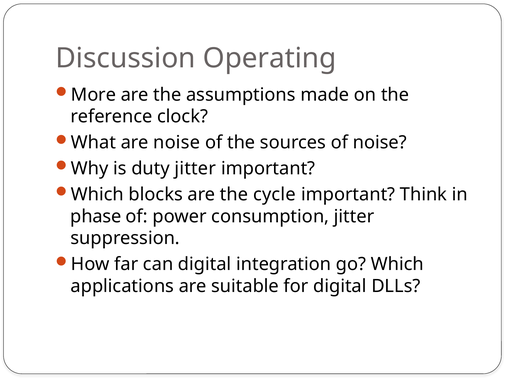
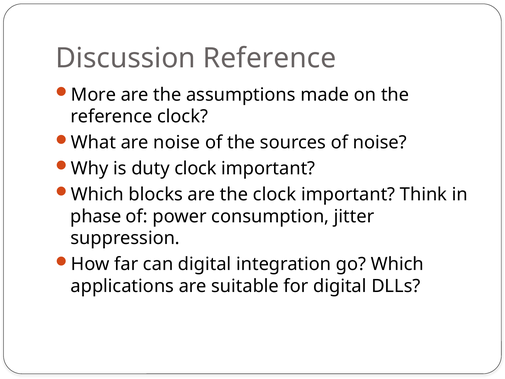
Discussion Operating: Operating -> Reference (270, 58)
duty jitter: jitter -> clock (195, 168)
the cycle: cycle -> clock (275, 194)
